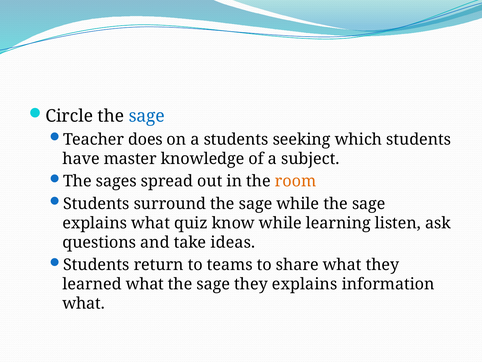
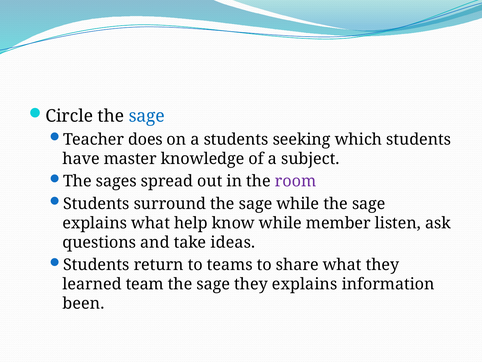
room colour: orange -> purple (296, 181)
quiz: quiz -> help (191, 223)
learning: learning -> member (338, 223)
learned what: what -> team (145, 284)
what: what -> been (84, 303)
